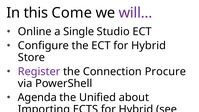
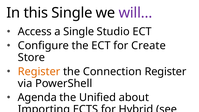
this Come: Come -> Single (72, 13)
Online: Online -> Access (35, 32)
ECT for Hybrid: Hybrid -> Create (149, 46)
Register colour: purple -> orange (39, 72)
Connection Procure: Procure -> Register (166, 72)
